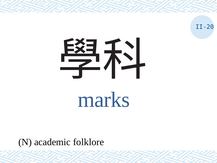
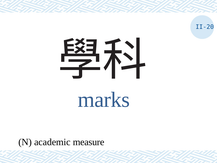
folklore: folklore -> measure (89, 142)
